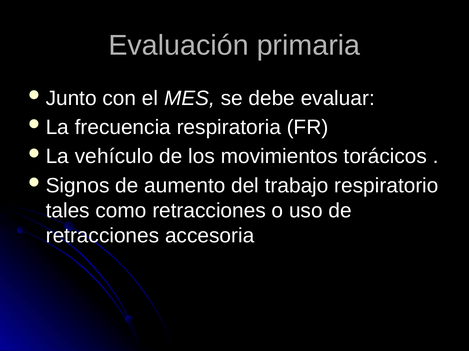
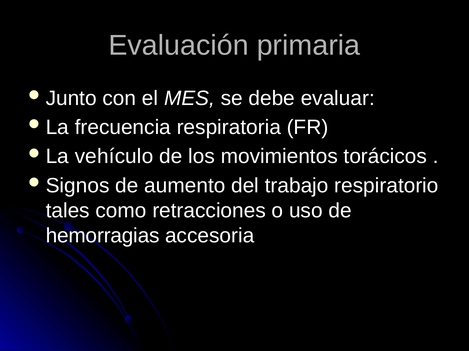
retracciones: retracciones -> hemorragias (103, 236)
